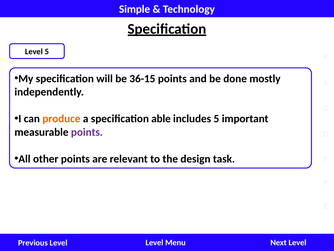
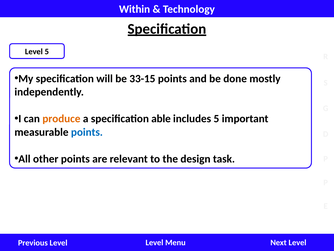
Simple: Simple -> Within (135, 9)
36-15: 36-15 -> 33-15 (142, 78)
points colour: purple -> blue (87, 132)
